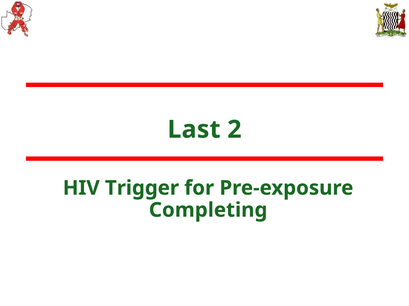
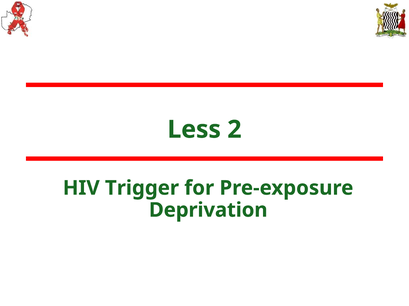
Last: Last -> Less (194, 130)
Completing: Completing -> Deprivation (208, 211)
